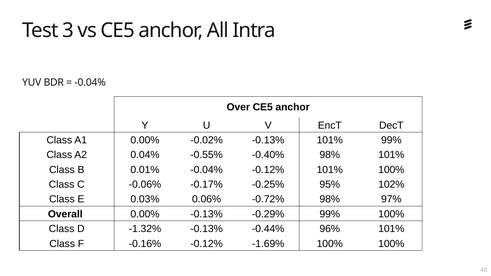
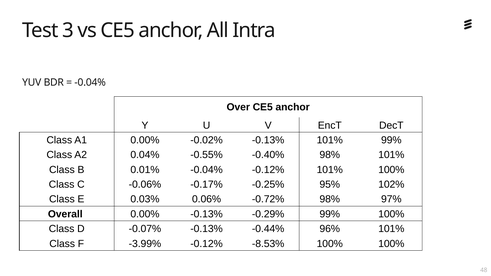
-1.32%: -1.32% -> -0.07% (145, 229)
-0.16%: -0.16% -> -3.99% (145, 244)
-1.69%: -1.69% -> -8.53% (268, 244)
